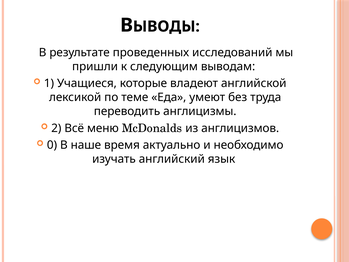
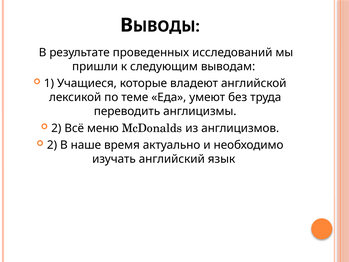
0: 0 -> 2 (52, 145)
